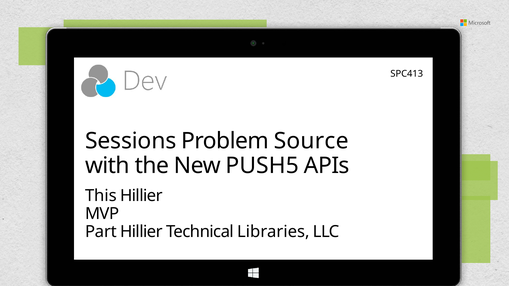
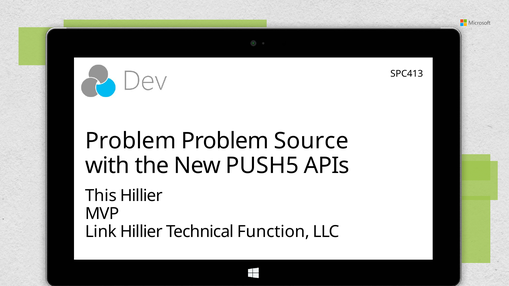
Sessions: Sessions -> Problem (131, 141)
Part: Part -> Link (101, 232)
Libraries: Libraries -> Function (273, 232)
